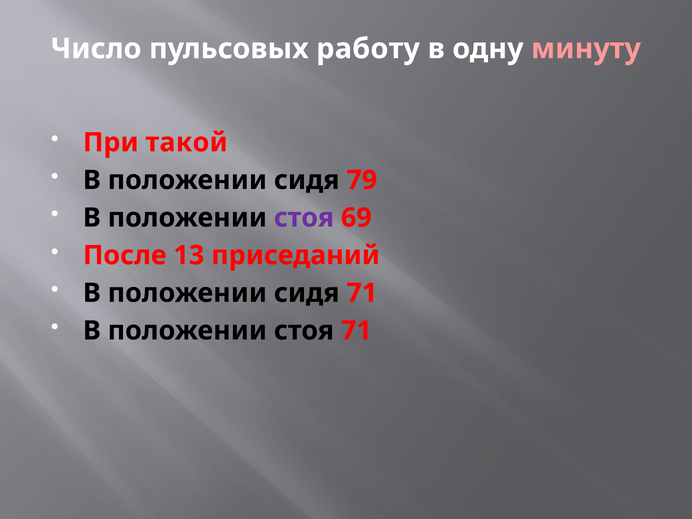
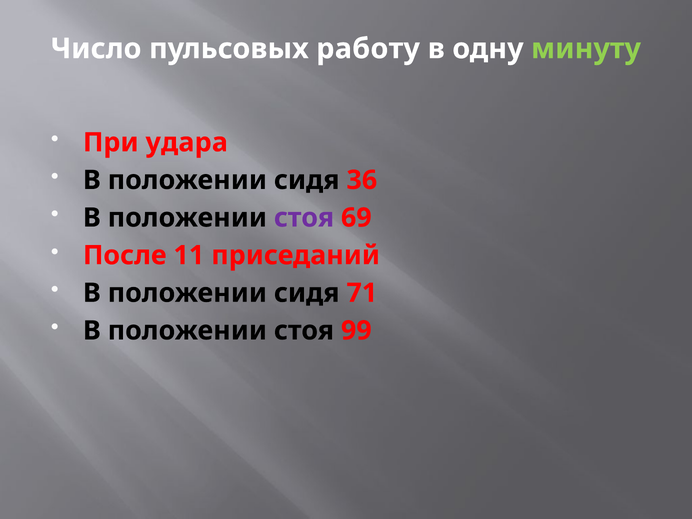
минуту colour: pink -> light green (586, 49)
такой: такой -> удара (187, 142)
79: 79 -> 36 (362, 180)
13: 13 -> 11 (189, 255)
стоя 71: 71 -> 99 (356, 331)
